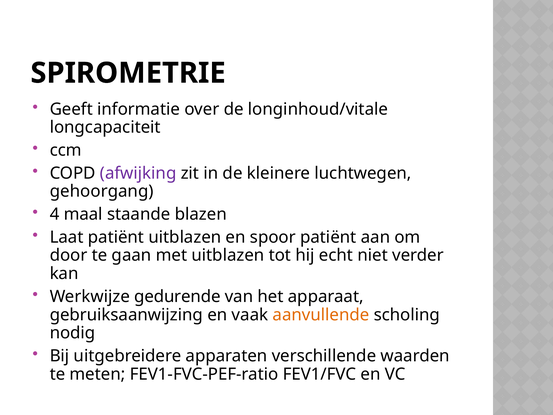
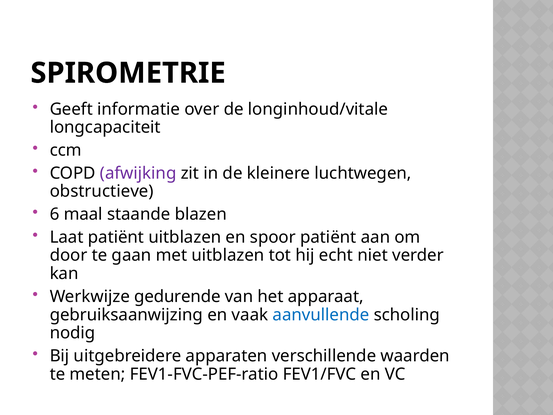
gehoorgang: gehoorgang -> obstructieve (102, 191)
4: 4 -> 6 (55, 214)
aanvullende colour: orange -> blue (321, 315)
